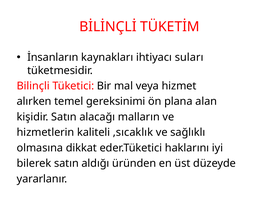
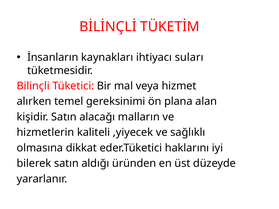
,sıcaklık: ,sıcaklık -> ,yiyecek (133, 133)
